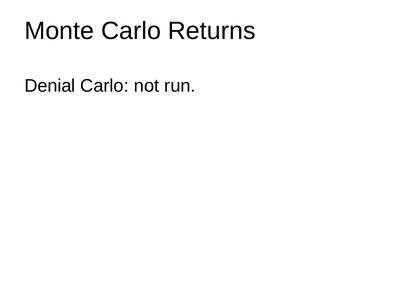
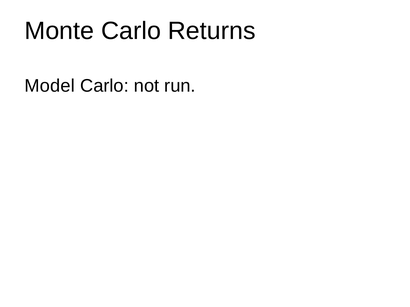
Denial: Denial -> Model (50, 86)
